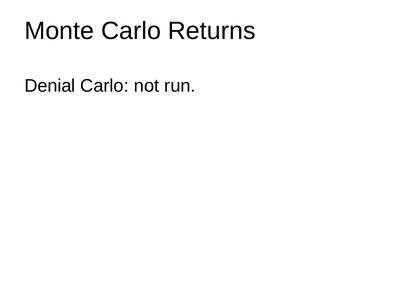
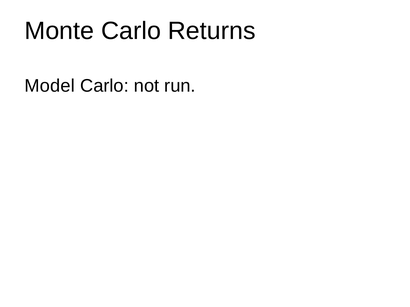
Denial: Denial -> Model (50, 86)
